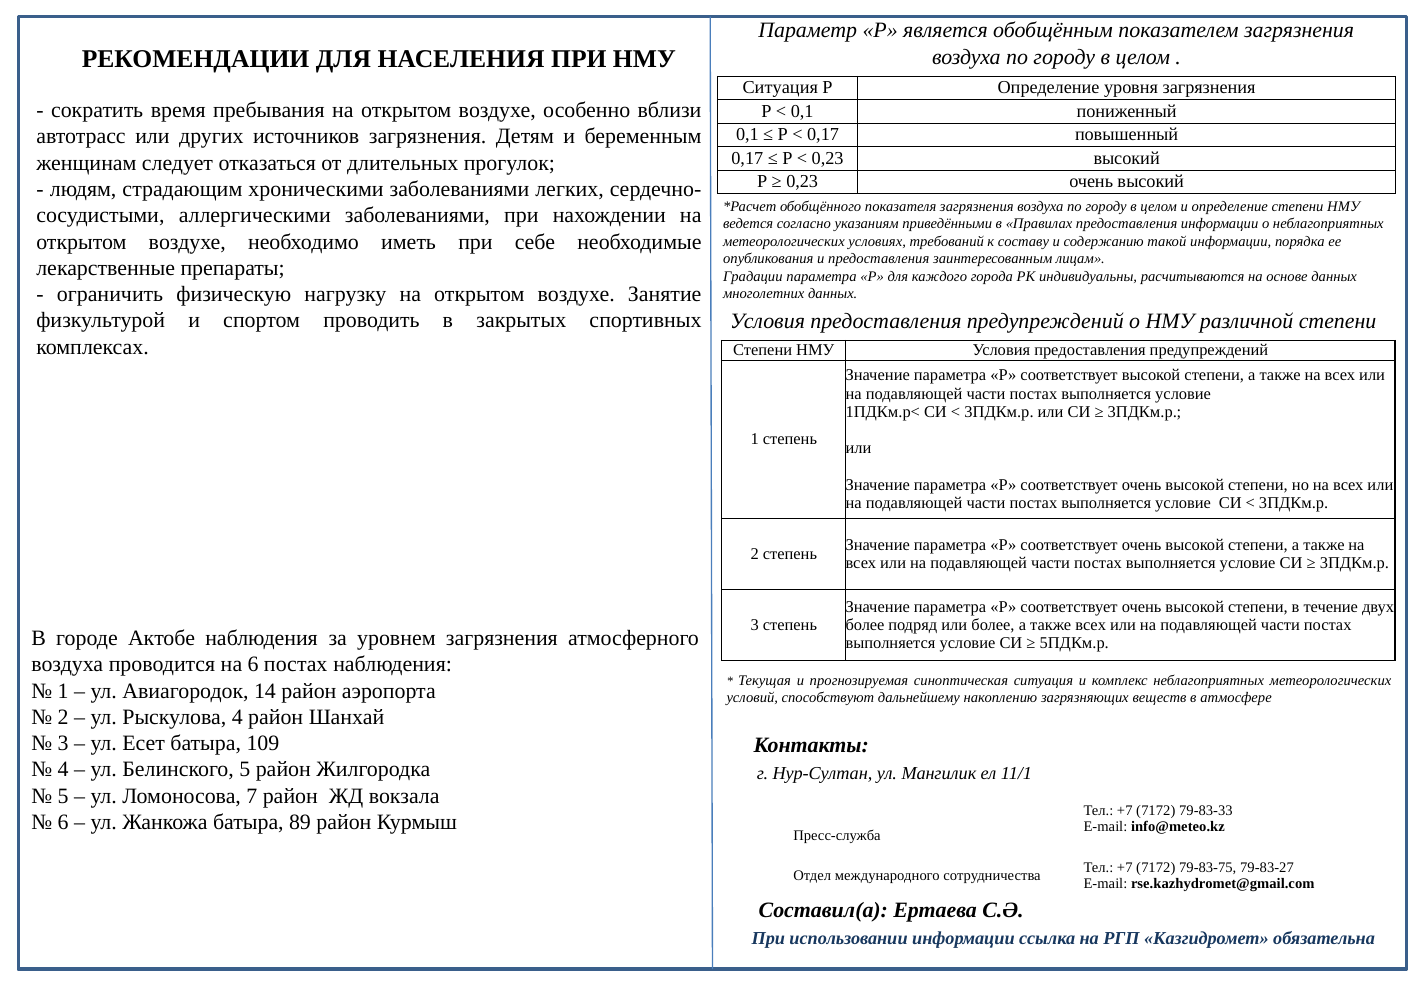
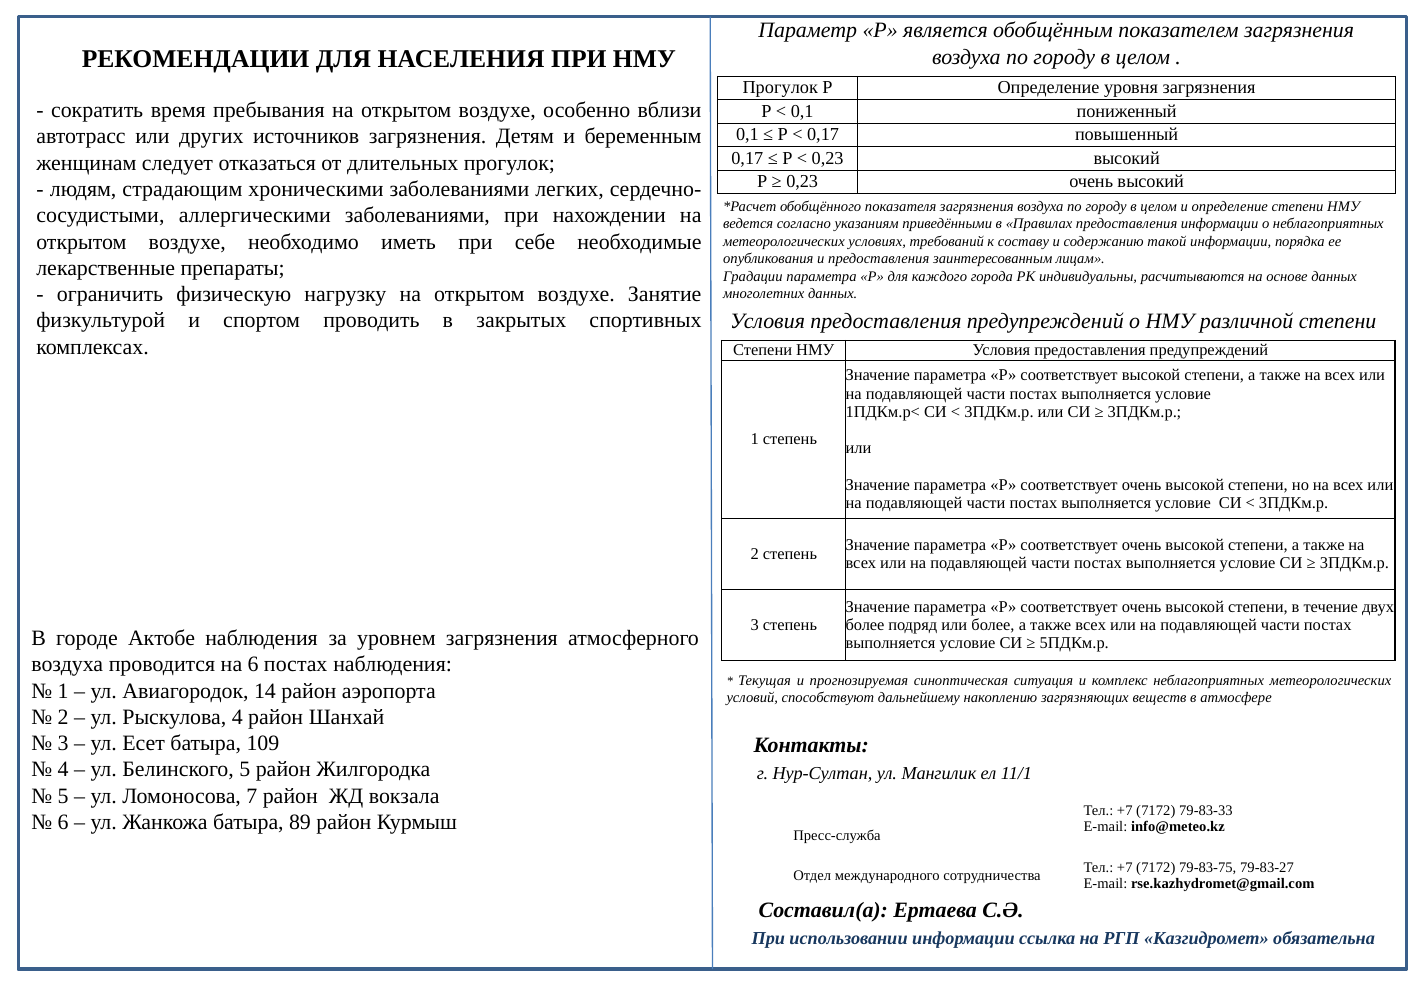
Ситуация: Ситуация -> Прогулок (780, 88)
